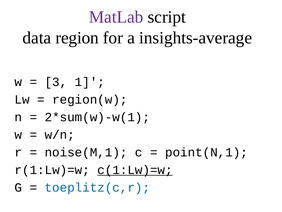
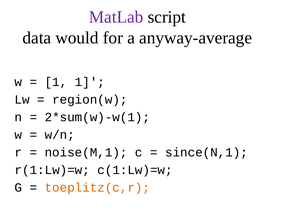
region: region -> would (77, 38)
insights-average: insights-average -> anyway-average (196, 38)
3: 3 -> 1 (56, 82)
point(N,1: point(N,1 -> since(N,1 (206, 152)
c(1:Lw)=w underline: present -> none (135, 169)
toeplitz(c,r colour: blue -> orange (97, 187)
